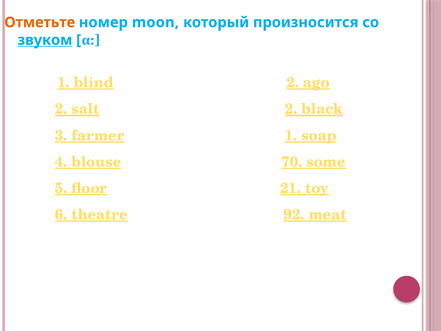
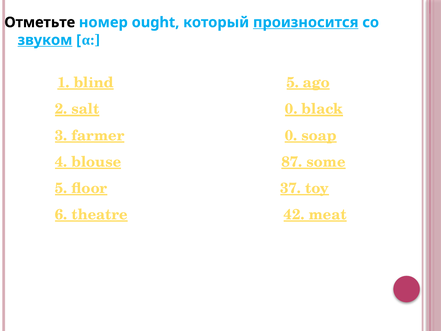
Отметьте colour: orange -> black (40, 22)
moon: moon -> ought (156, 22)
произносится underline: none -> present (306, 22)
blind 2: 2 -> 5 (293, 83)
salt 2: 2 -> 0 (291, 109)
farmer 1: 1 -> 0 (291, 135)
70: 70 -> 87 (292, 162)
21: 21 -> 37 (291, 188)
92: 92 -> 42 (294, 215)
